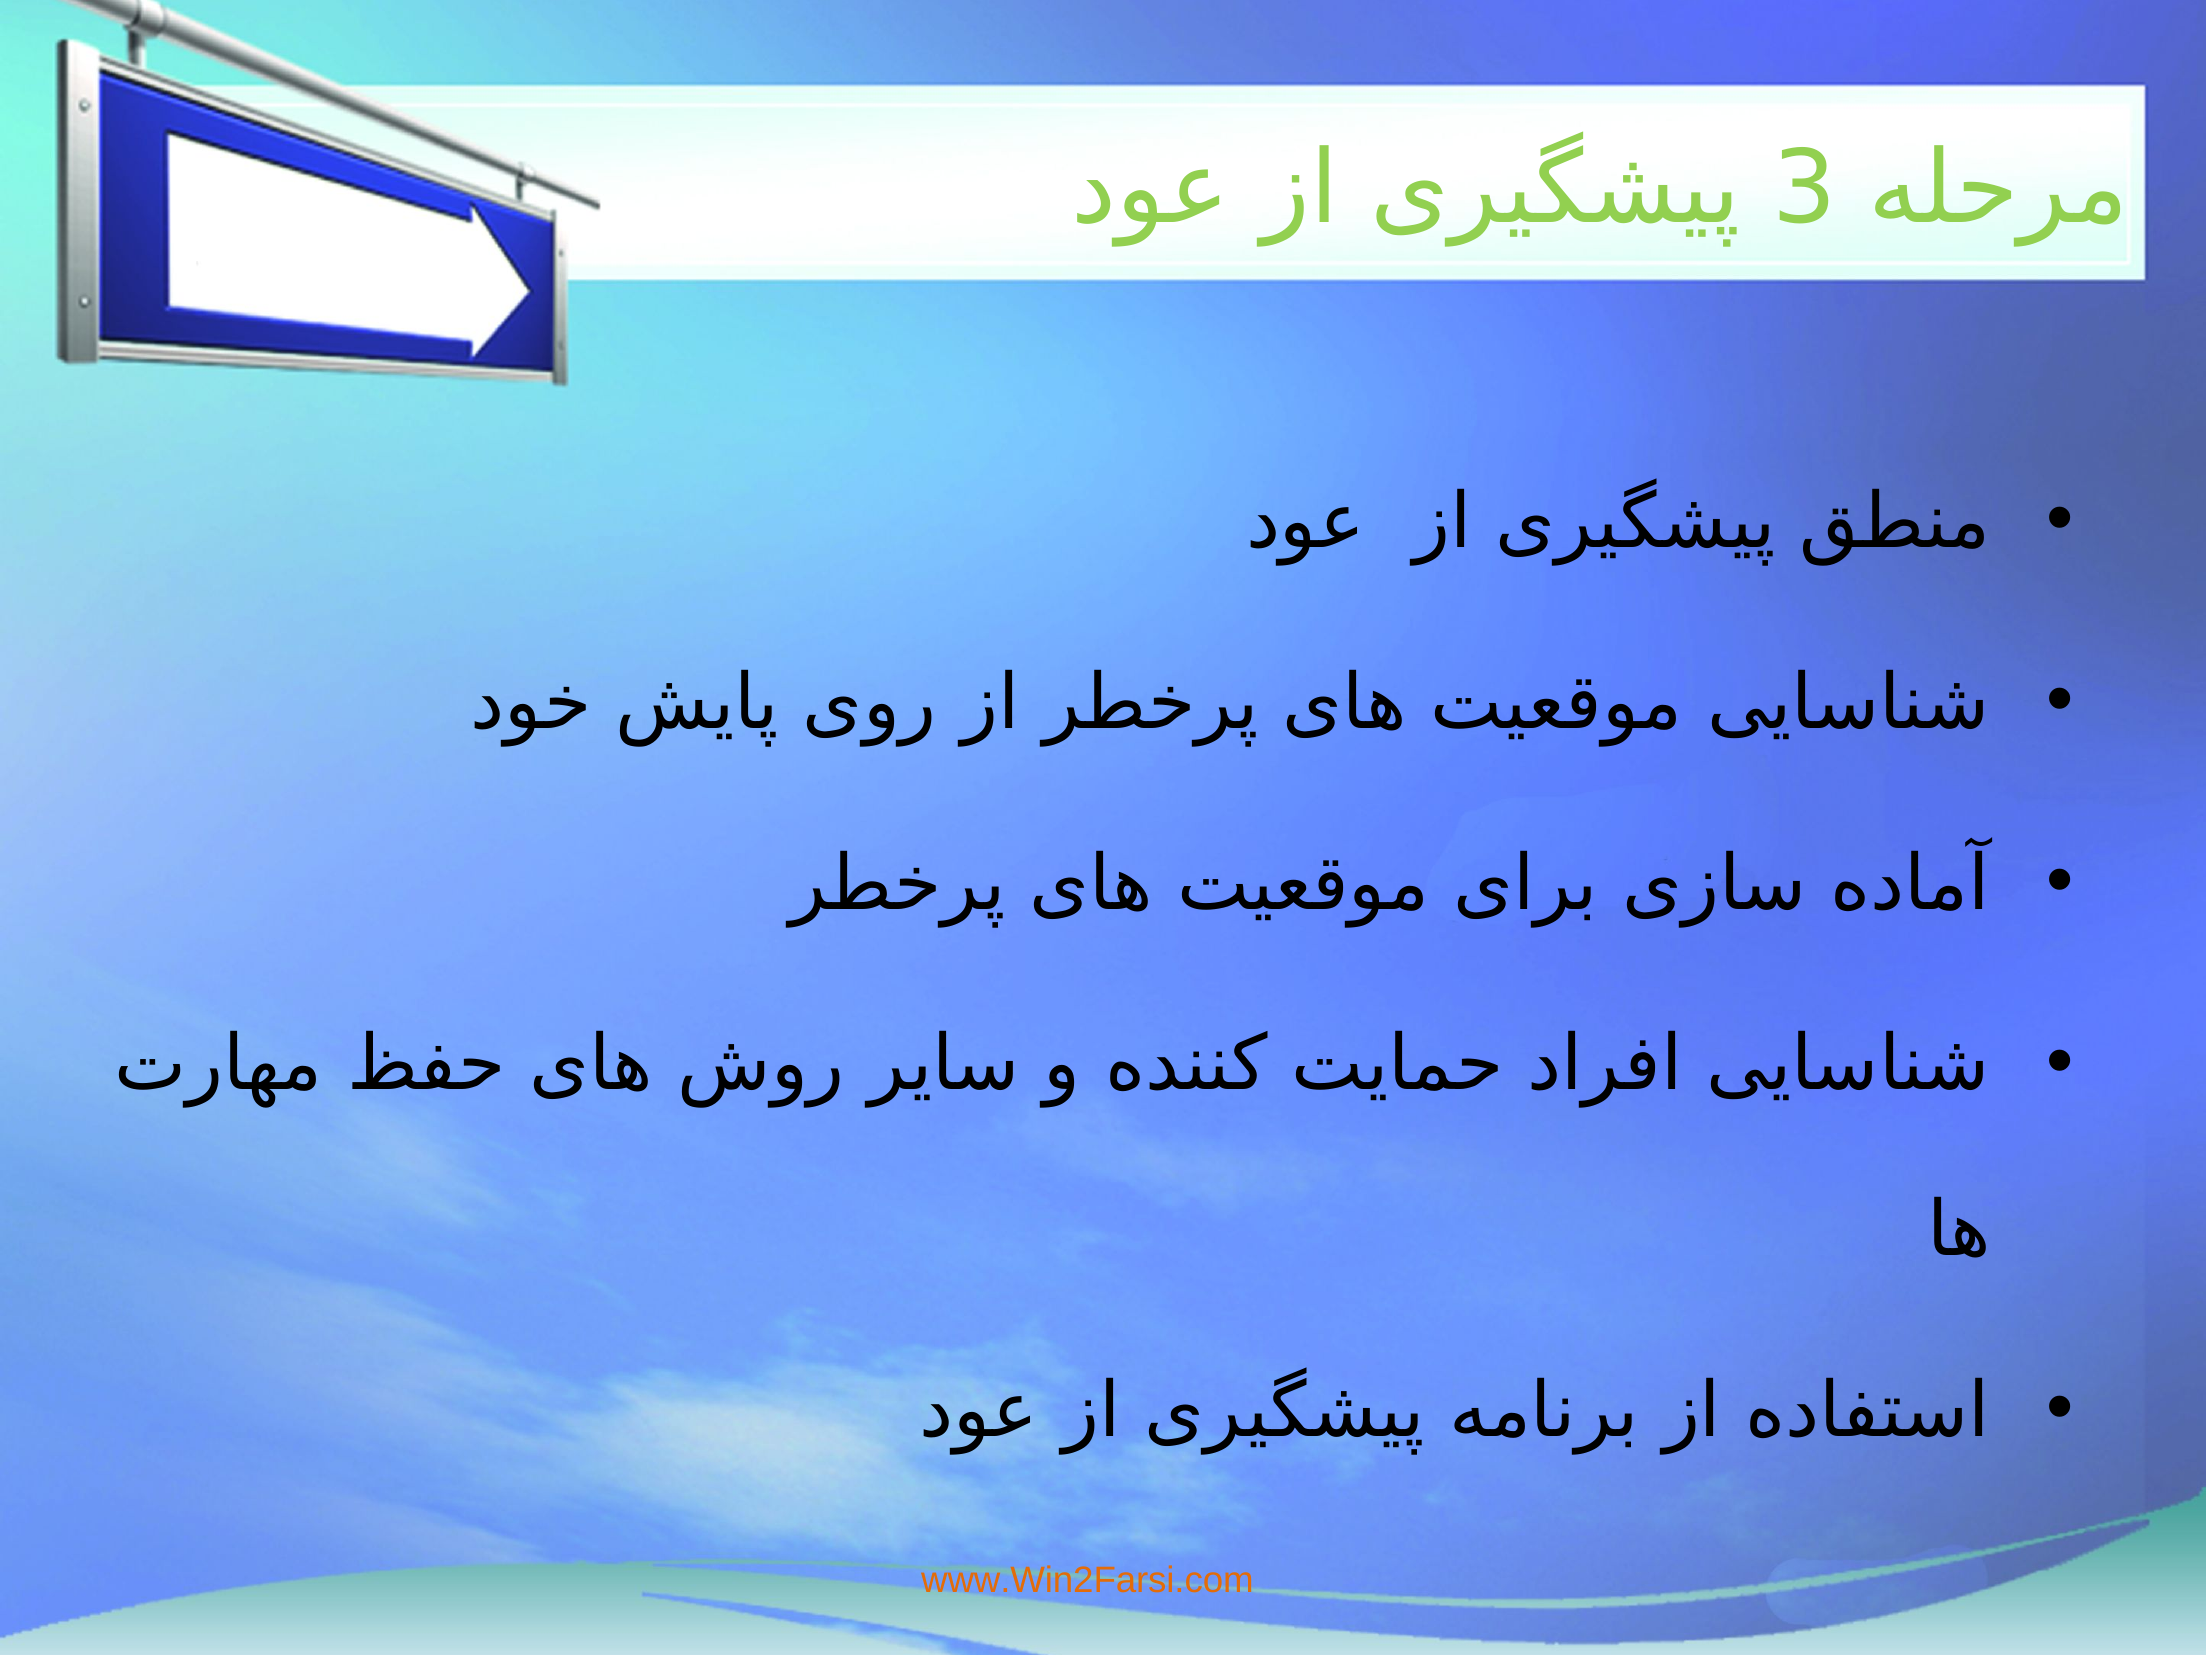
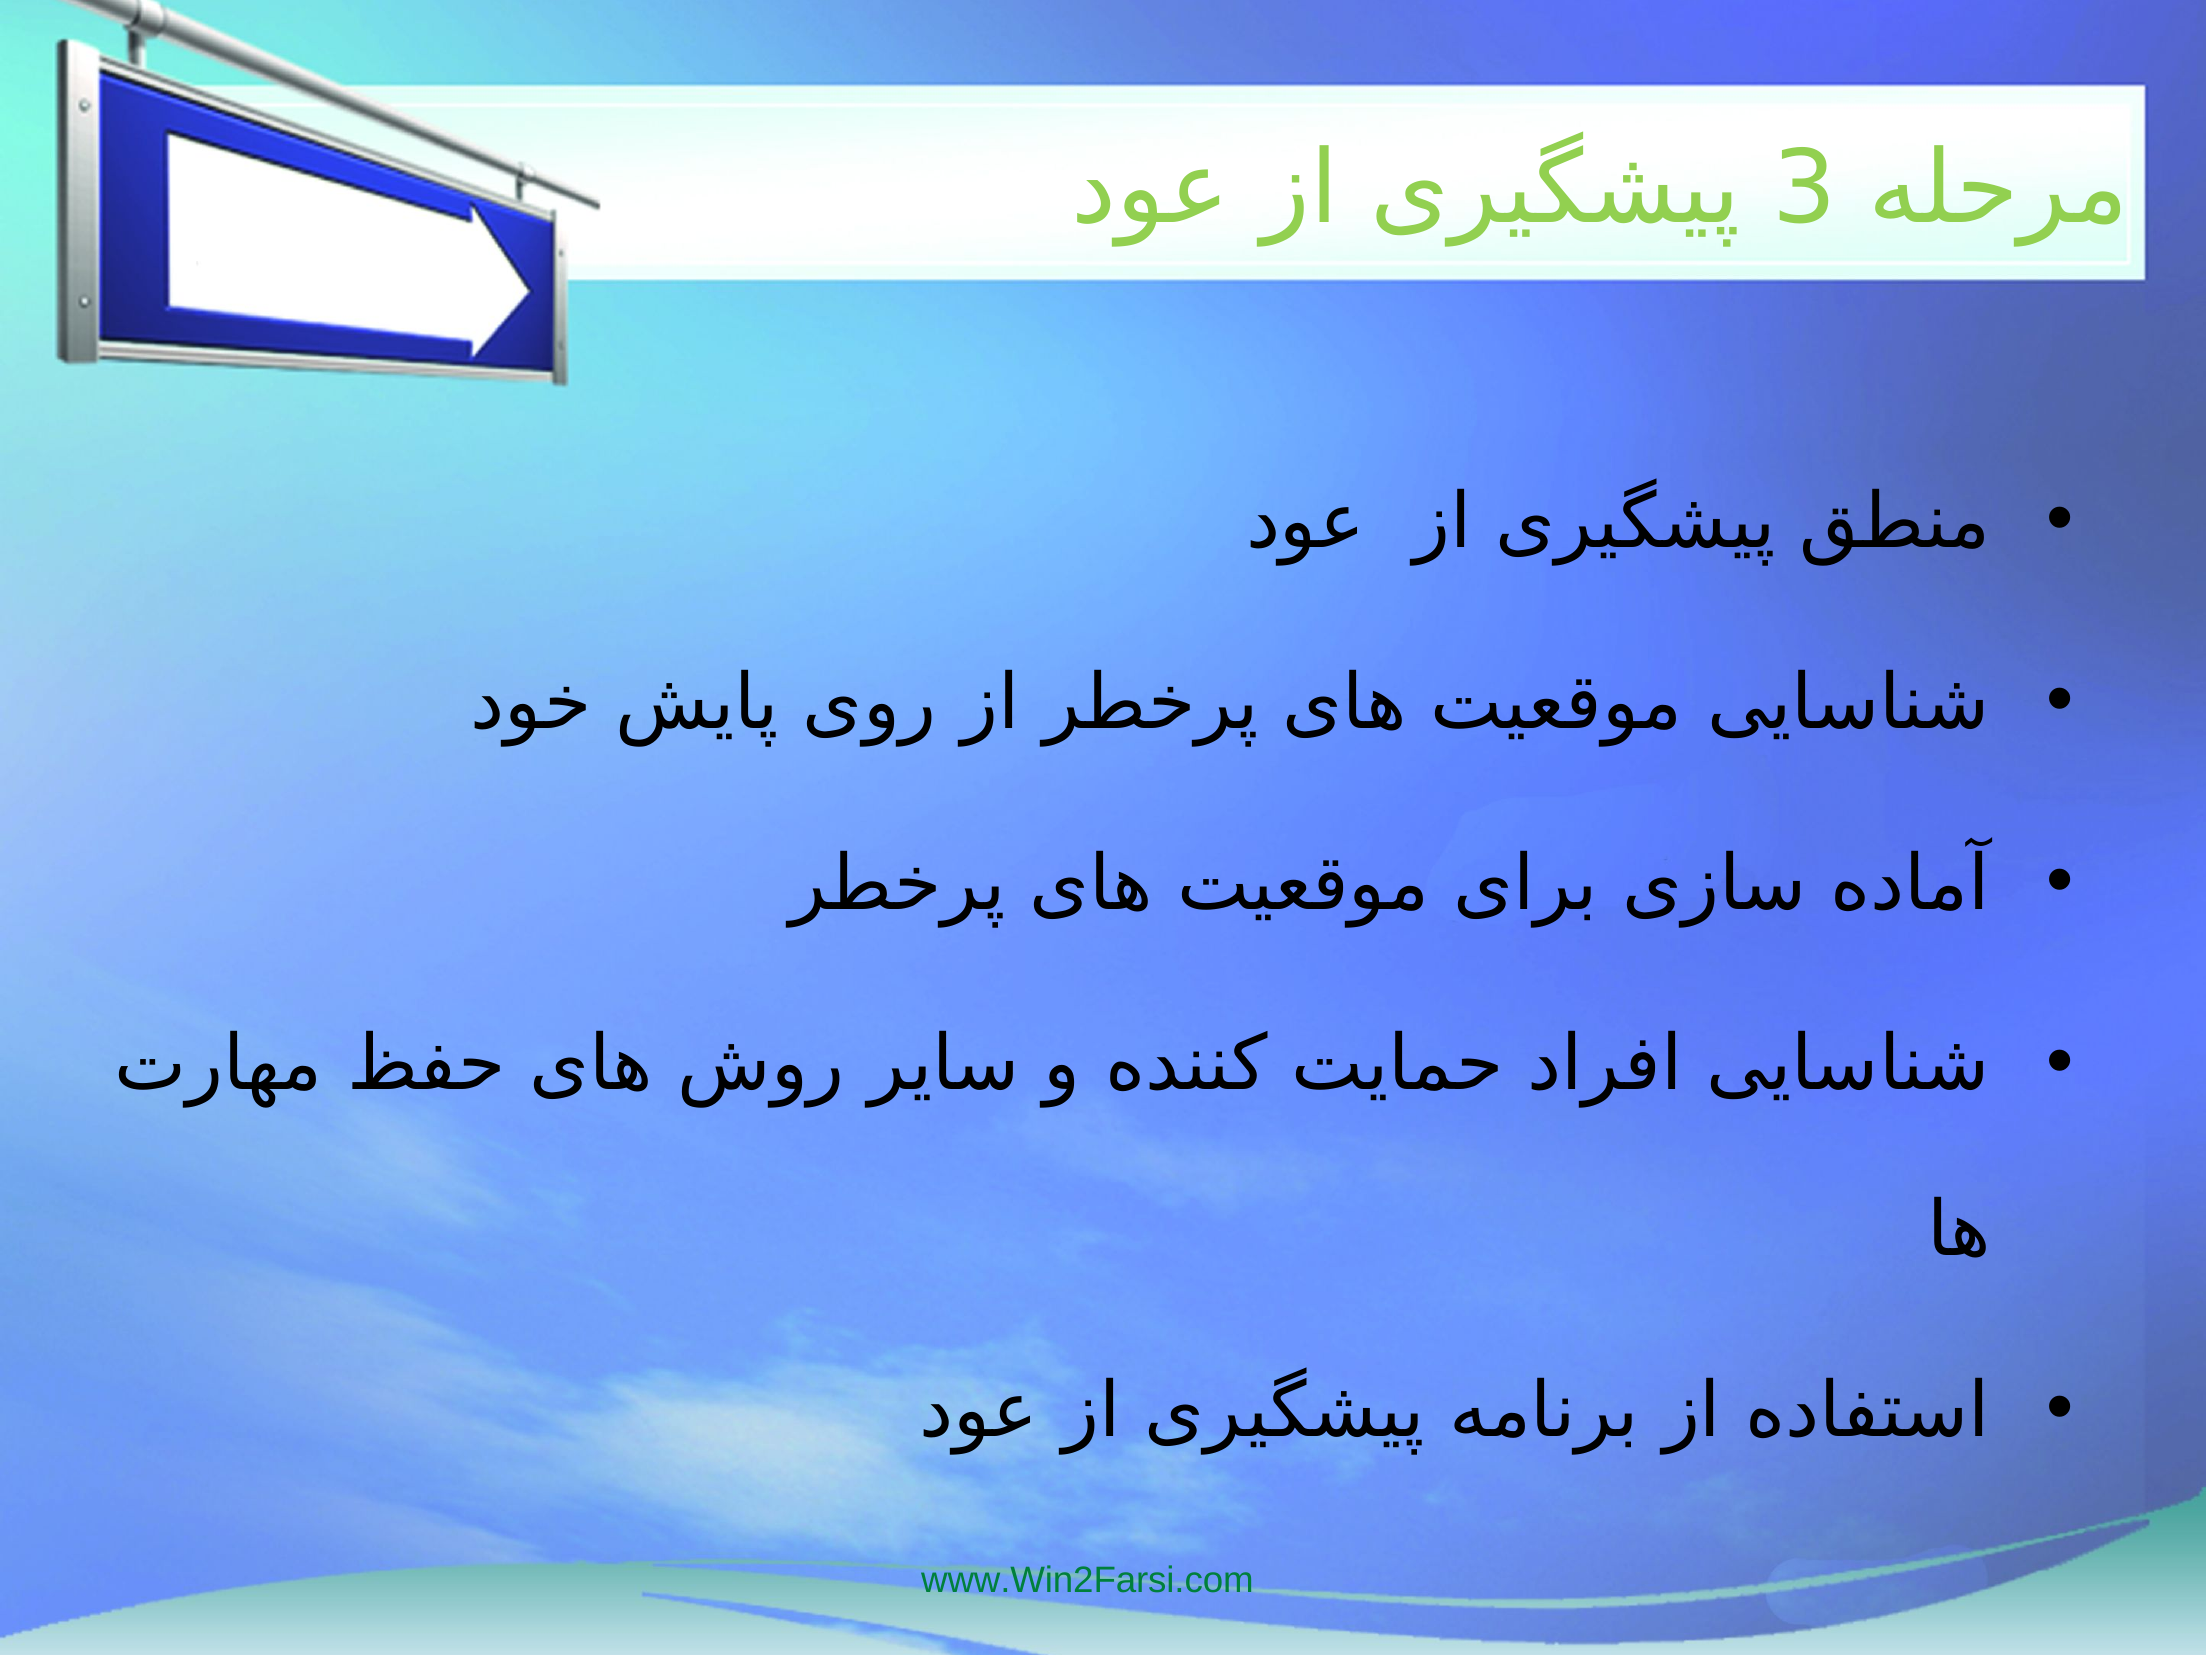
www.Win2Farsi.com colour: orange -> green (1087, 1580)
